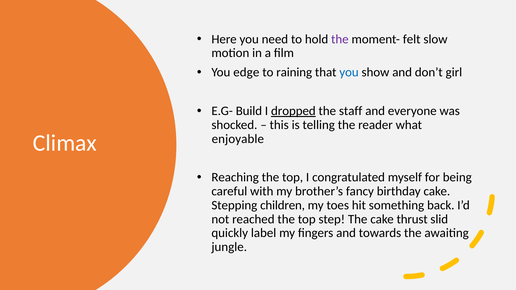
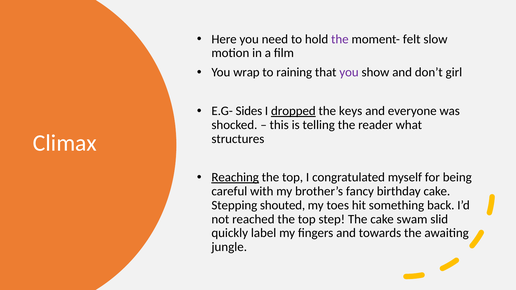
edge: edge -> wrap (246, 72)
you colour: blue -> purple (349, 72)
Build: Build -> Sides (249, 111)
staff: staff -> keys (351, 111)
enjoyable: enjoyable -> structures (238, 139)
Reaching underline: none -> present (235, 177)
children: children -> shouted (283, 205)
thrust: thrust -> swam (412, 219)
